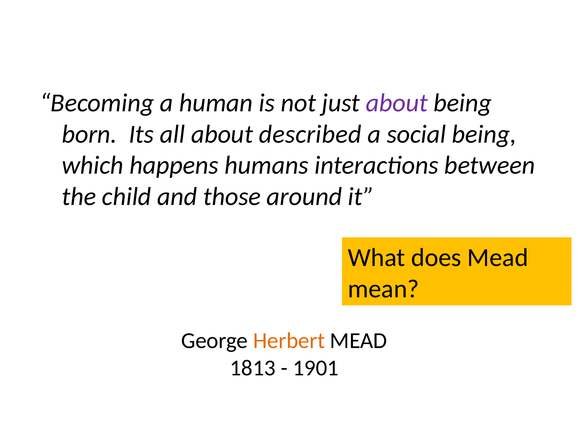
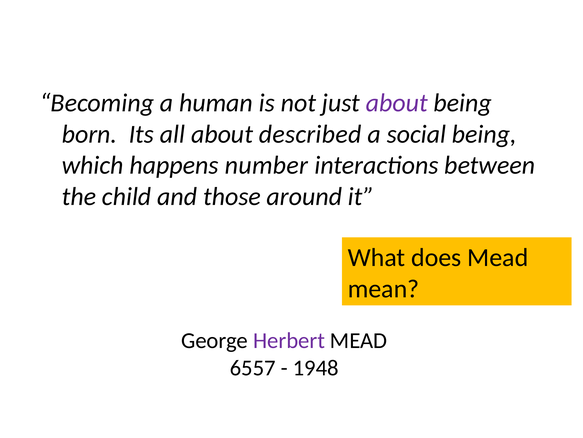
humans: humans -> number (266, 165)
Herbert colour: orange -> purple (289, 340)
1813: 1813 -> 6557 (253, 367)
1901: 1901 -> 1948 (316, 367)
